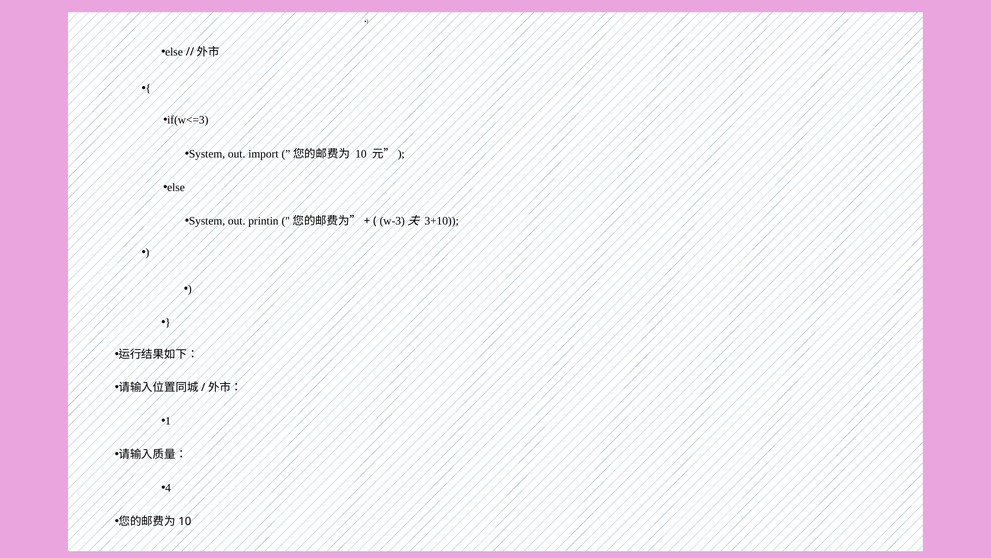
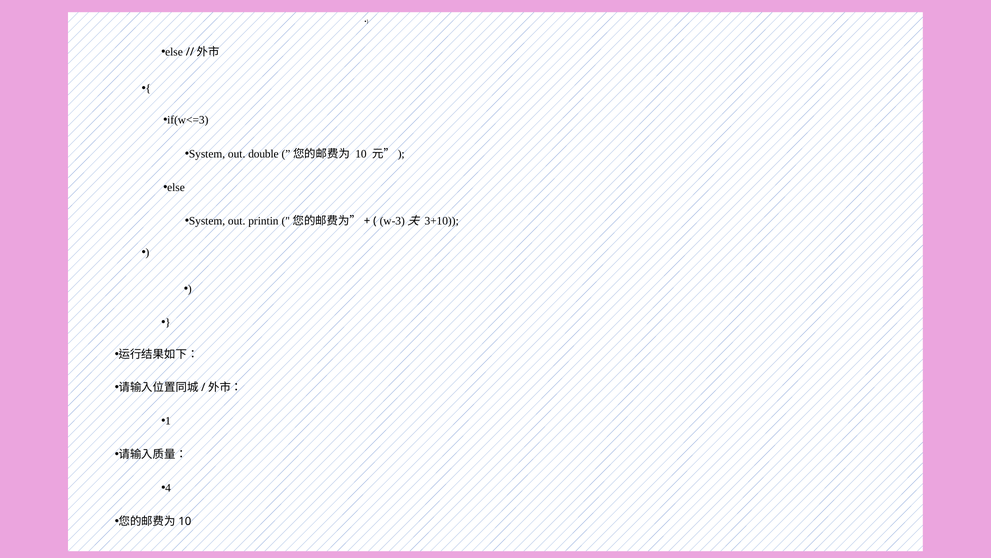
import: import -> double (263, 154)
